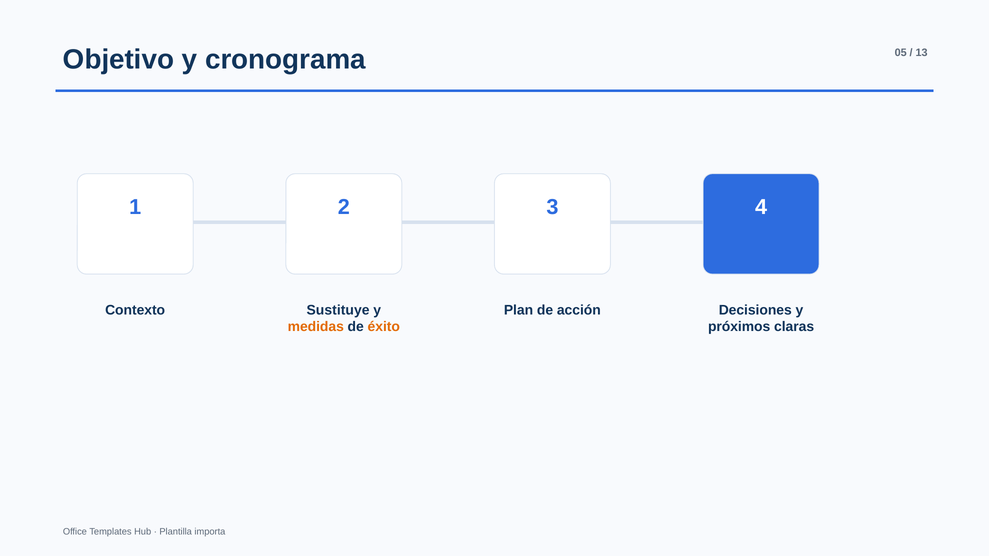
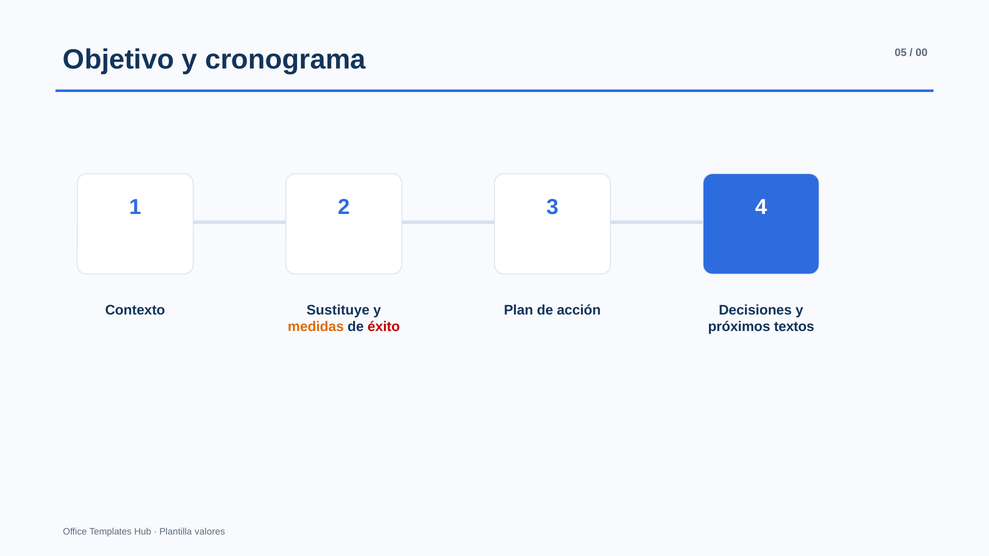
13: 13 -> 00 (922, 53)
éxito colour: orange -> red (384, 327)
claras: claras -> textos (794, 327)
importa: importa -> valores (210, 532)
